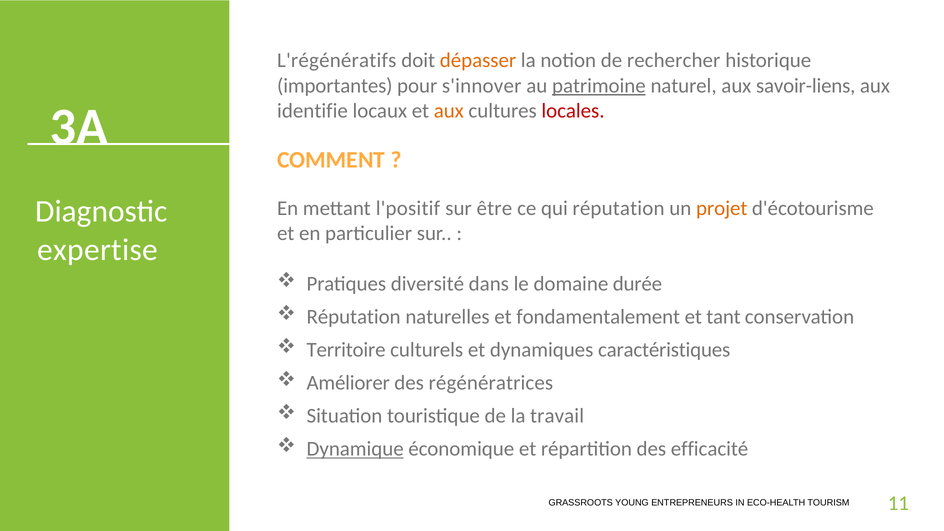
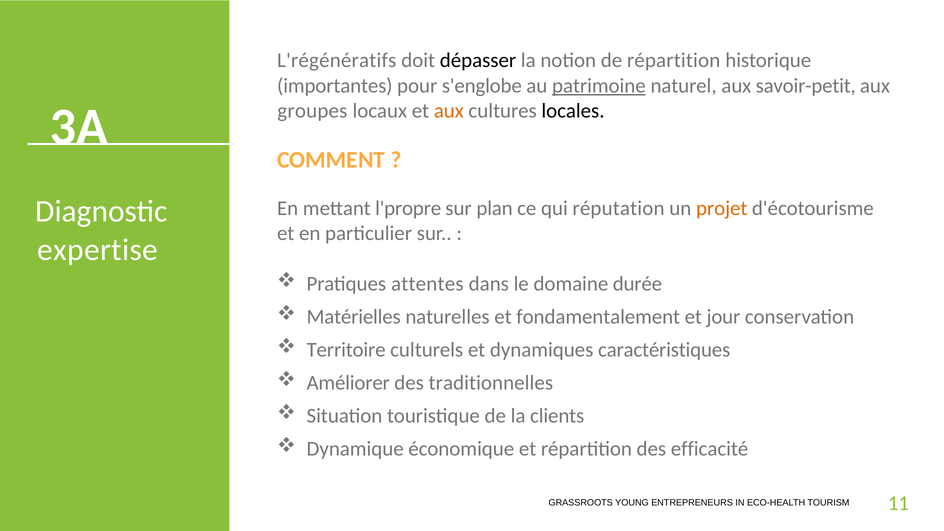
dépasser colour: orange -> black (478, 60)
de rechercher: rechercher -> répartition (674, 60)
s'innover: s'innover -> s'englobe (482, 86)
savoir-liens: savoir-liens -> savoir-petit (806, 86)
identifie: identifie -> groupes (312, 111)
locales colour: red -> black (573, 111)
l'positif: l'positif -> l'propre (408, 208)
être: être -> plan (495, 208)
diversité: diversité -> attentes (427, 284)
Réputation: Réputation -> Matérielles (354, 317)
tant: tant -> jour (723, 317)
régénératrices: régénératrices -> traditionnelles (491, 383)
travail: travail -> clients (557, 416)
Dynamique underline: present -> none (355, 449)
